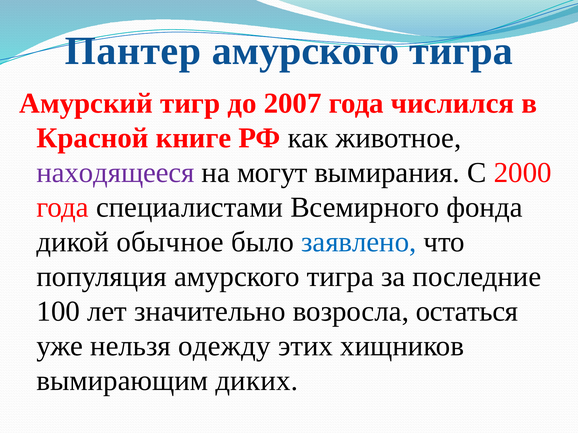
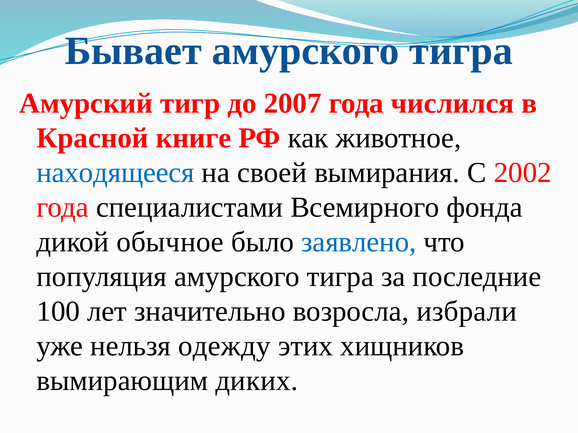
Пантер: Пантер -> Бывает (133, 51)
находящееся colour: purple -> blue (116, 173)
могут: могут -> своей (272, 173)
2000: 2000 -> 2002 (523, 173)
остаться: остаться -> избрали (467, 312)
